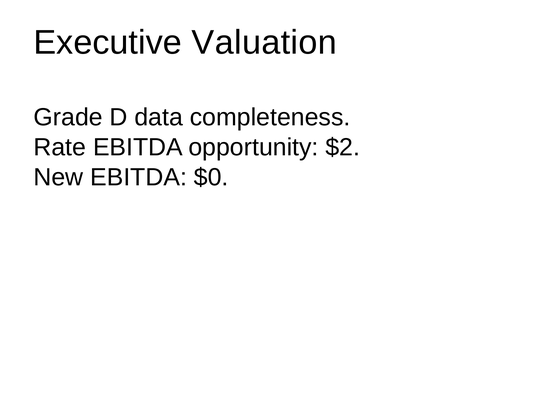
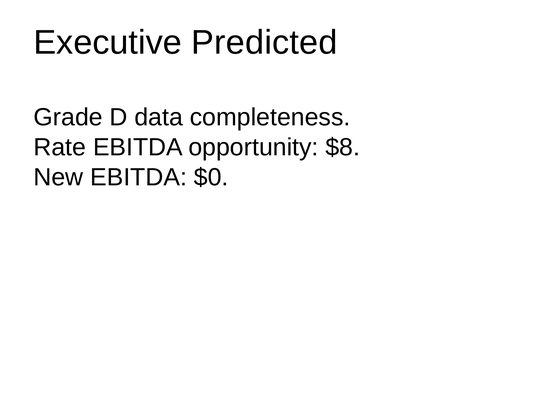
Valuation: Valuation -> Predicted (264, 43)
$2: $2 -> $8 (343, 147)
